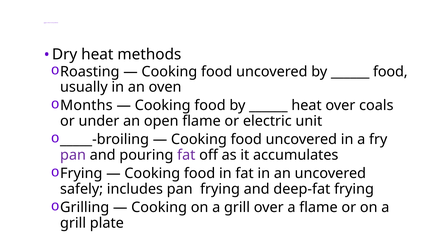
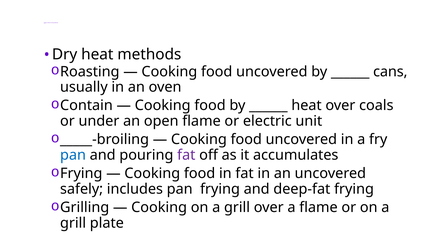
food: food -> cans (390, 71)
Months: Months -> Contain (86, 105)
pan colour: purple -> blue (73, 155)
